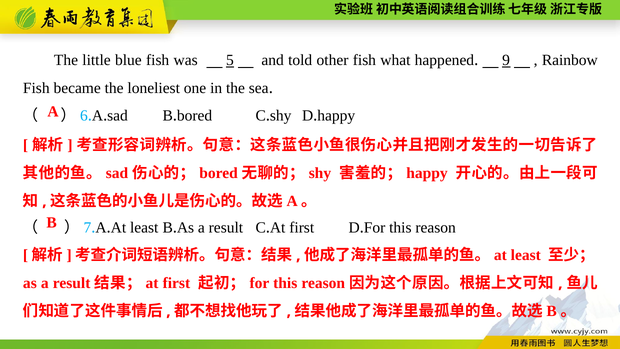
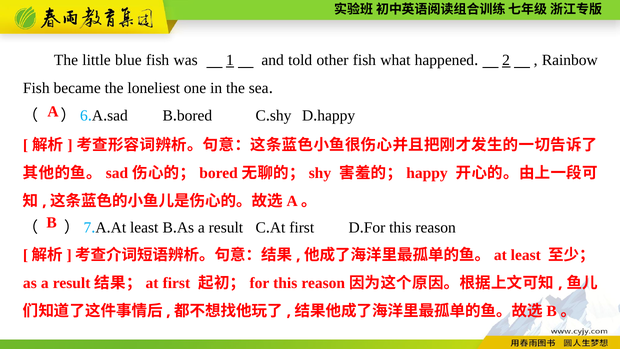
5: 5 -> 1 (230, 60)
9: 9 -> 2 (506, 60)
